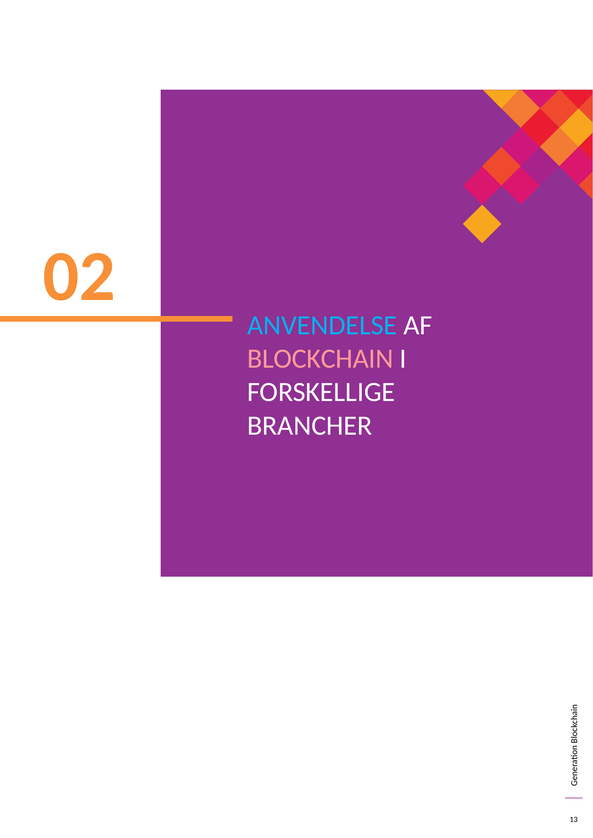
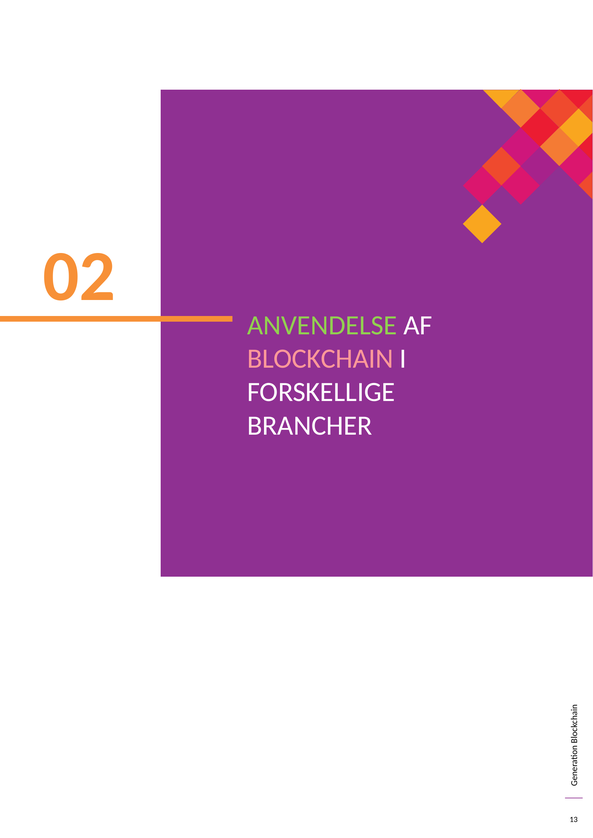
ANVENDELSE colour: light blue -> light green (322, 325)
